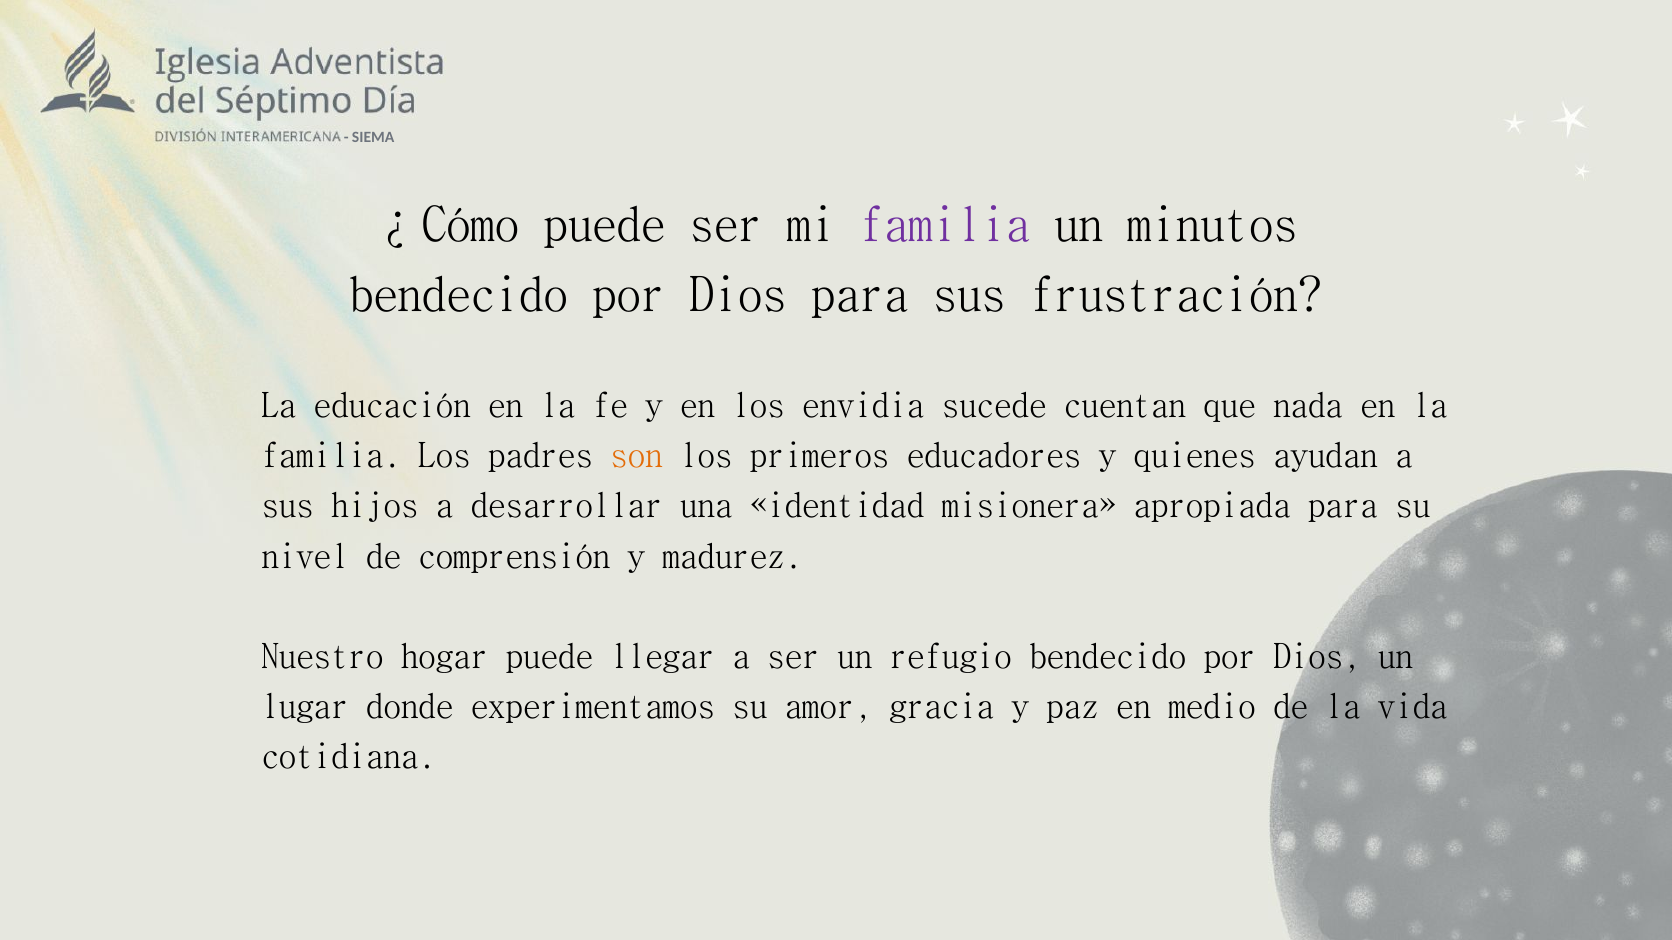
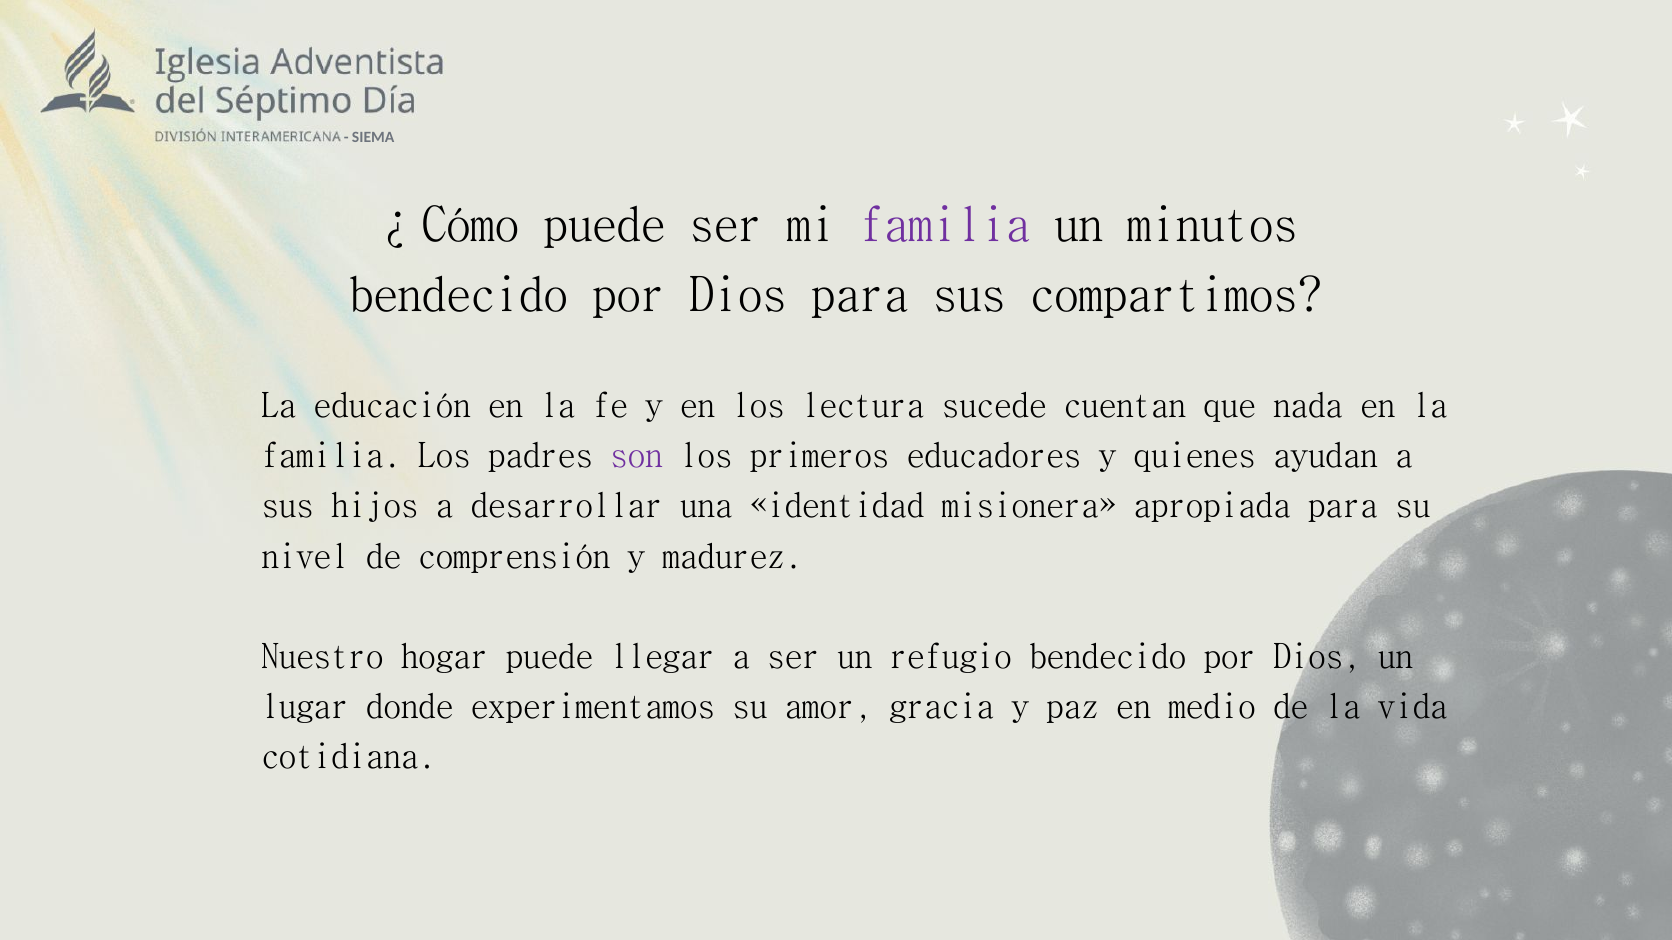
frustración: frustración -> compartimos (1176, 296)
envidia: envidia -> lectura (863, 406)
son colour: orange -> purple (637, 457)
